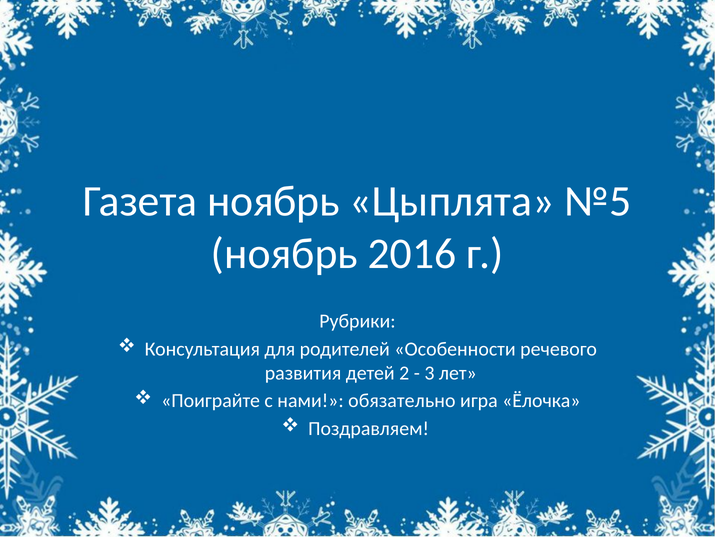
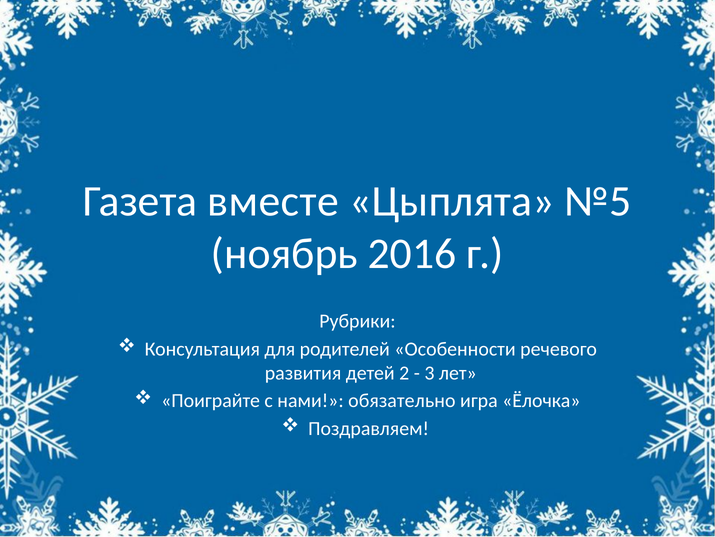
Газета ноябрь: ноябрь -> вместе (273, 201)
